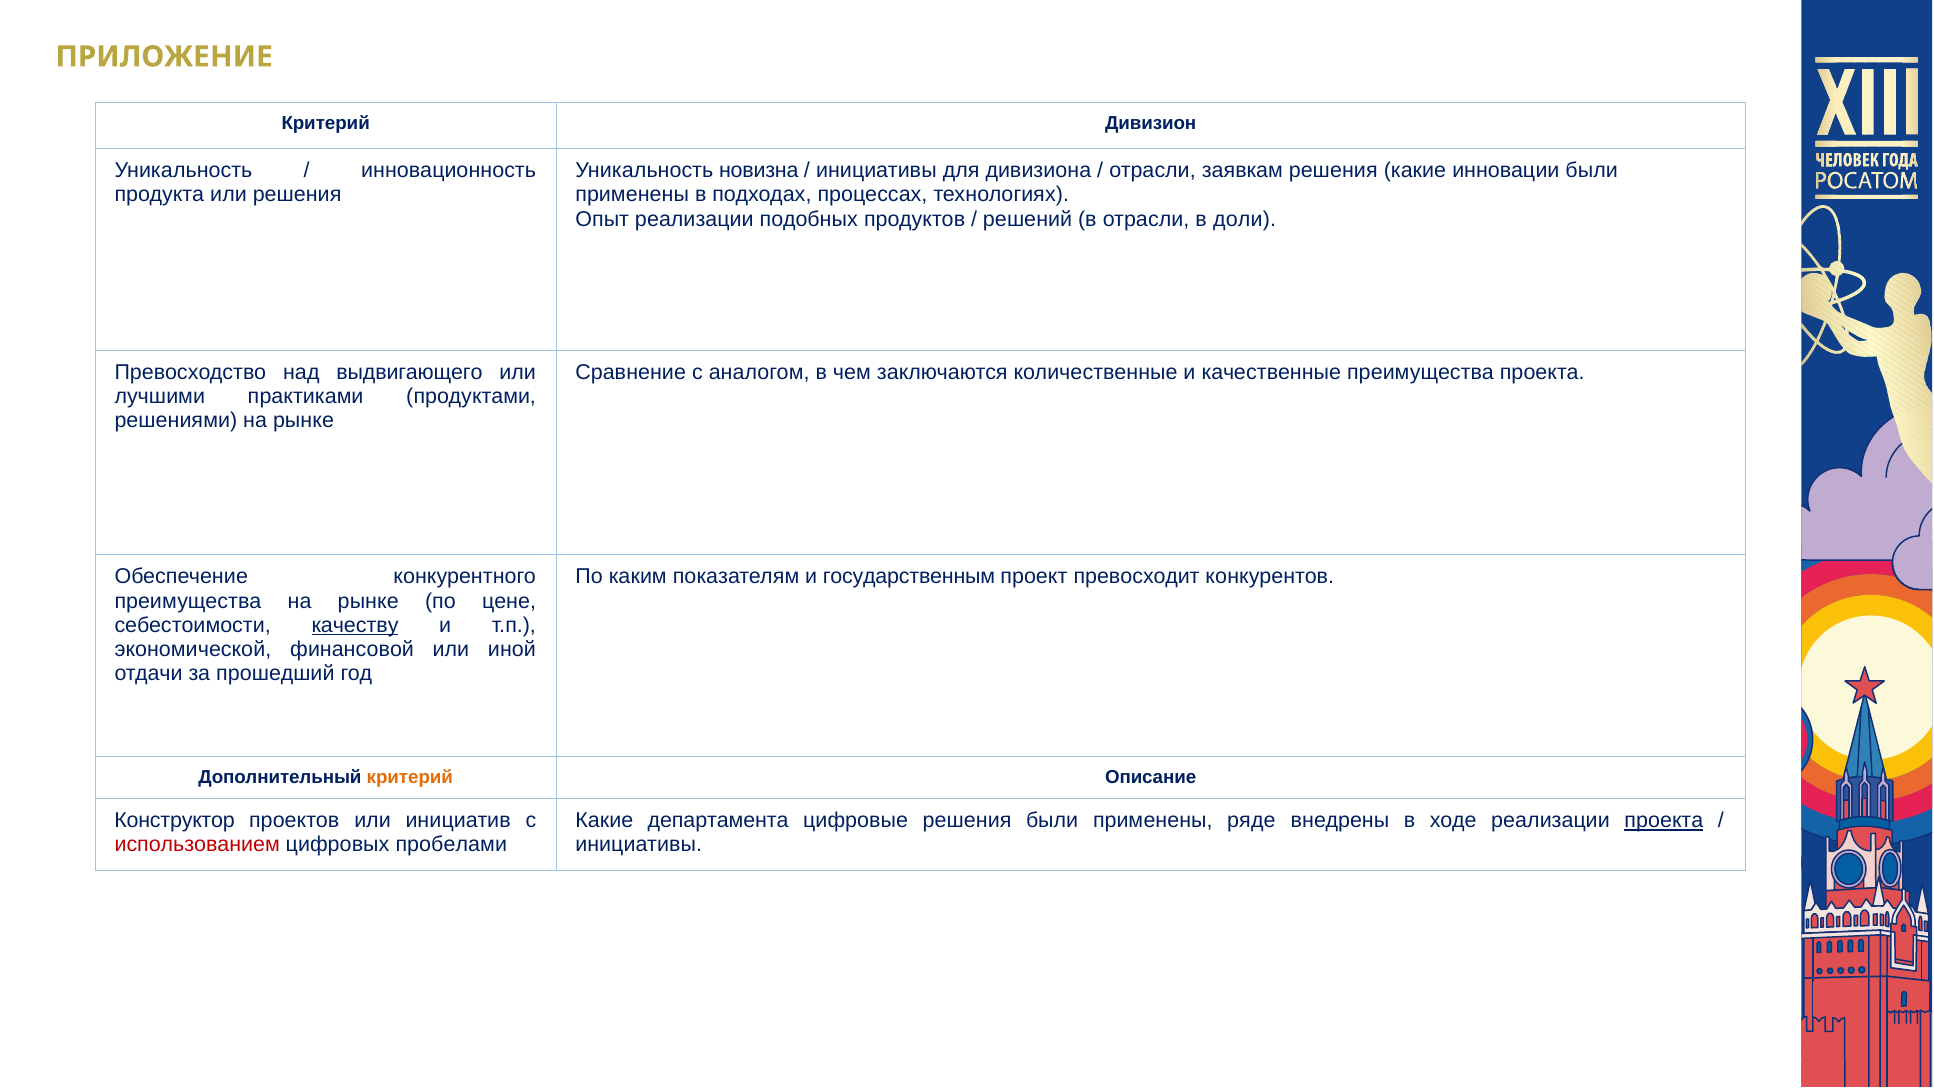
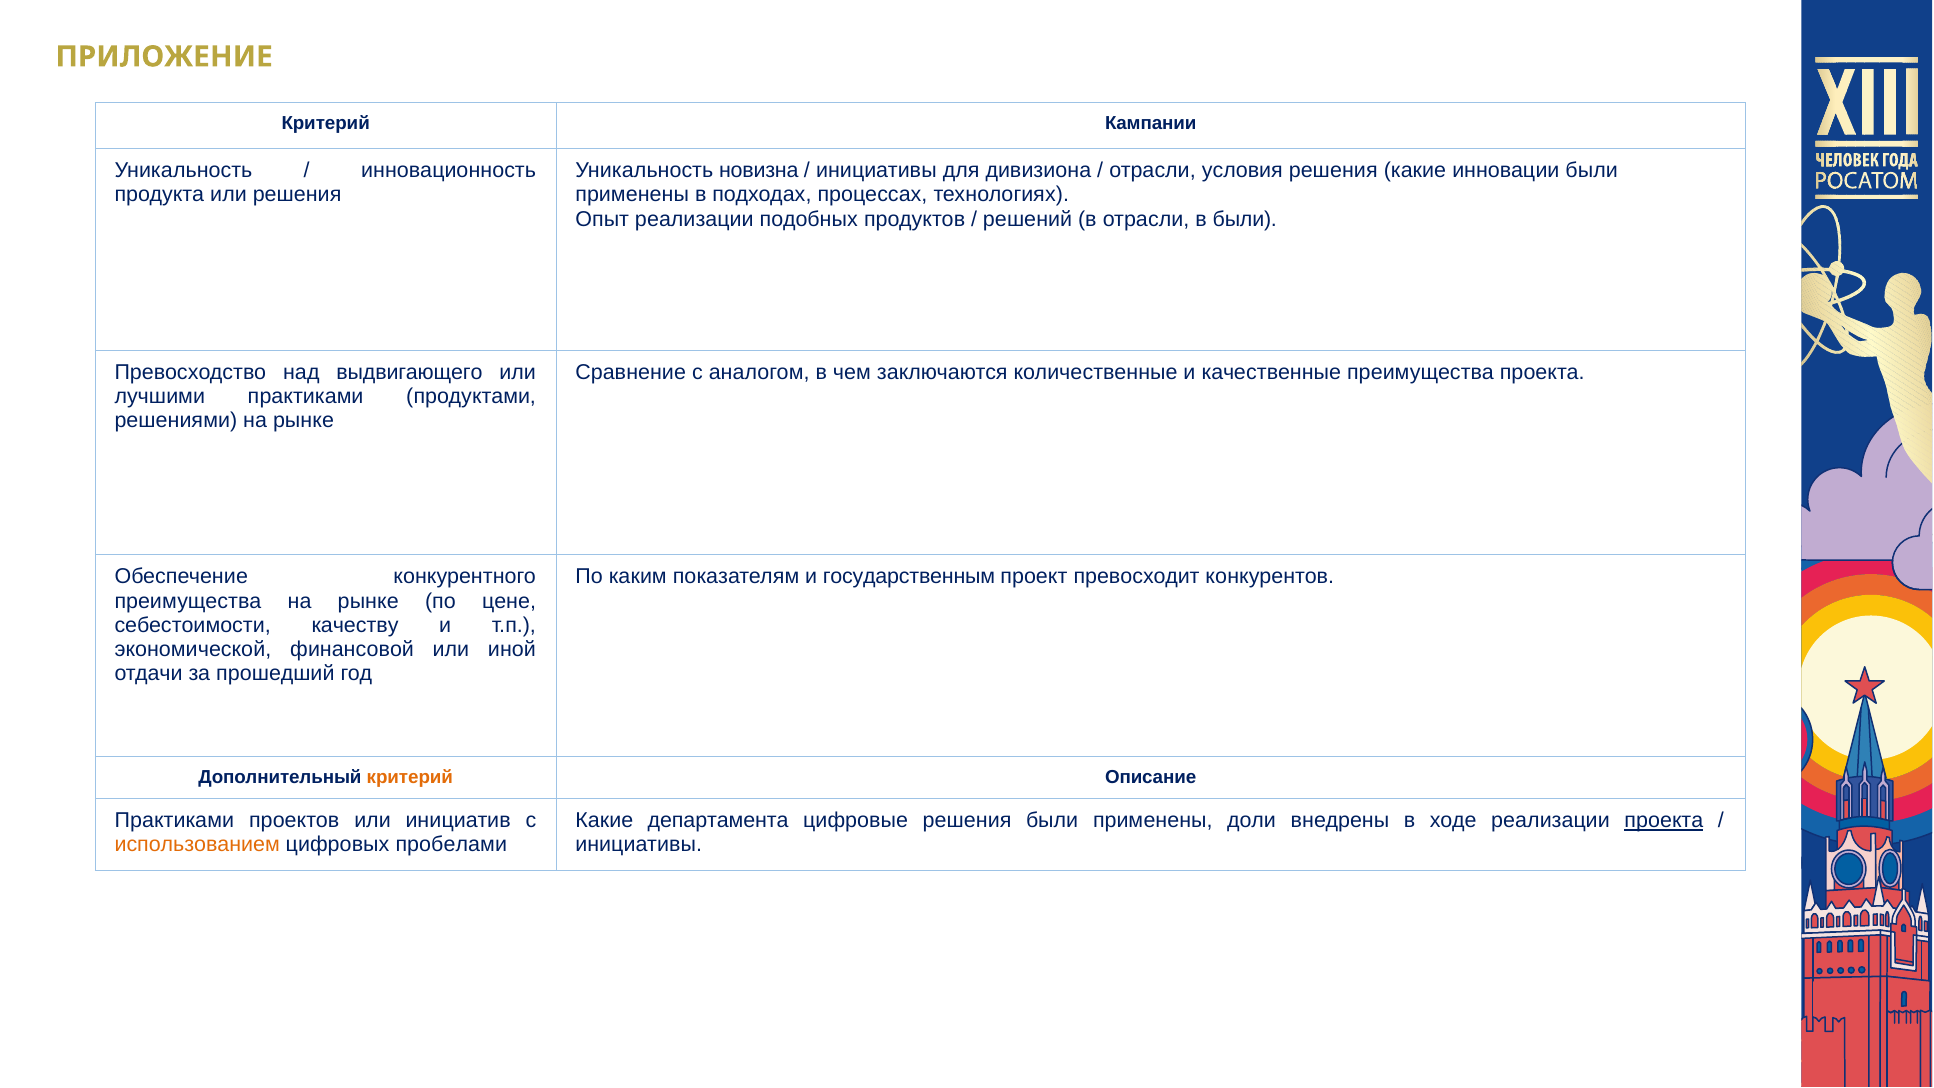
Дивизион: Дивизион -> Кампании (1151, 123)
заявкам: заявкам -> условия (1242, 171)
в доли: доли -> были (1245, 219)
качеству underline: present -> none (355, 625)
Конструктор: Конструктор -> Практиками (174, 821)
ряде: ряде -> доли (1251, 821)
использованием colour: red -> orange (197, 845)
